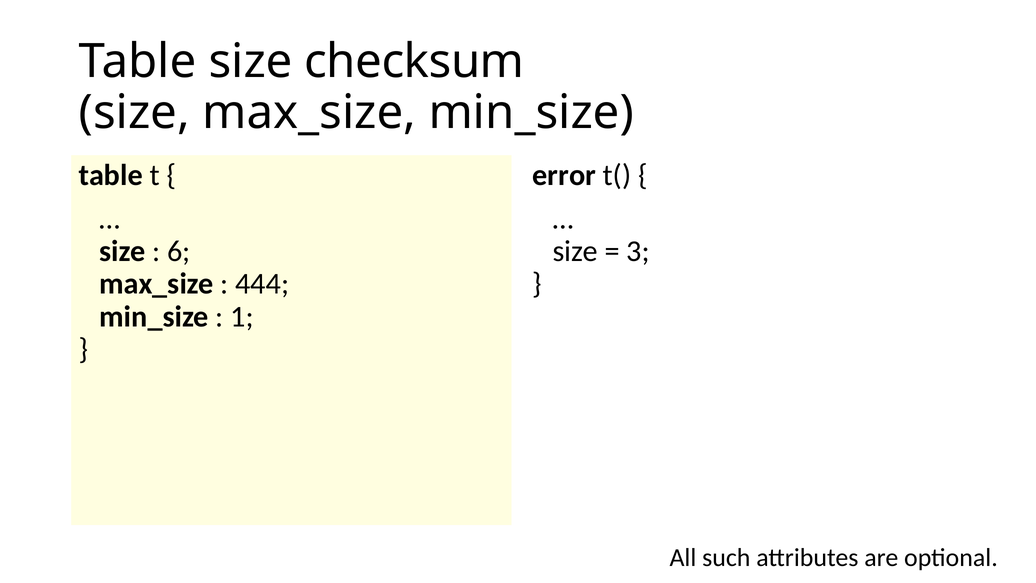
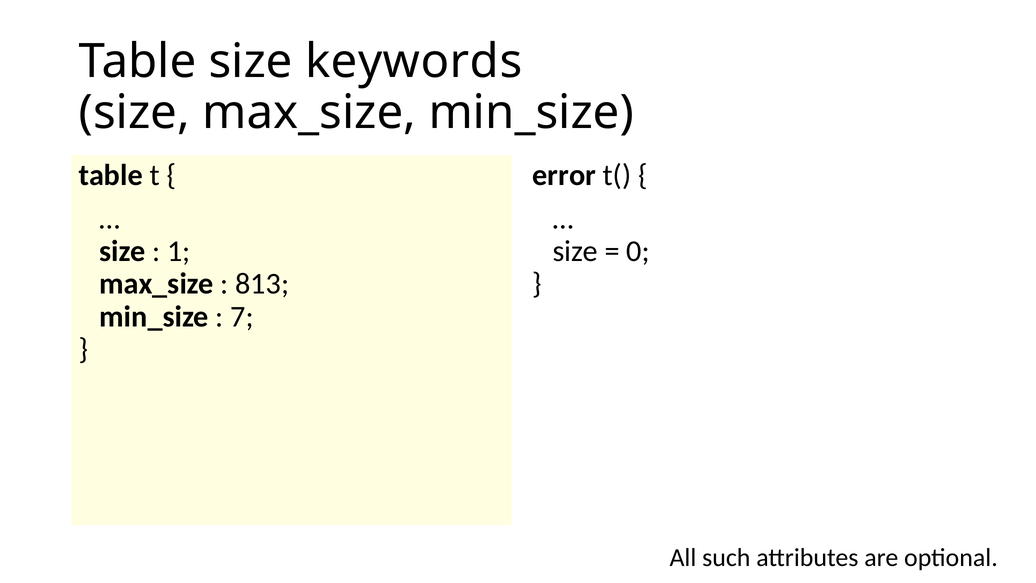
checksum: checksum -> keywords (414, 61)
6: 6 -> 1 (179, 251)
3: 3 -> 0 (638, 251)
444: 444 -> 813 (262, 284)
1: 1 -> 7 (242, 317)
